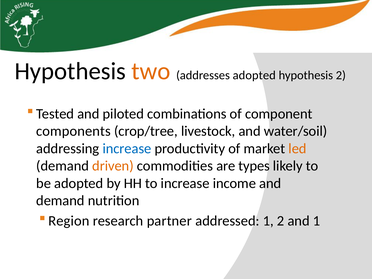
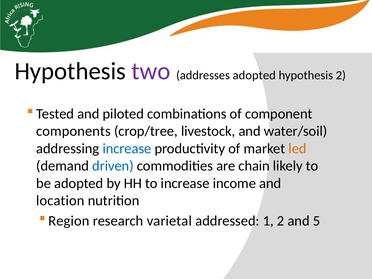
two colour: orange -> purple (151, 71)
driven colour: orange -> blue (113, 166)
types: types -> chain (254, 166)
demand: demand -> location (60, 201)
partner: partner -> varietal (169, 221)
and 1: 1 -> 5 (316, 221)
